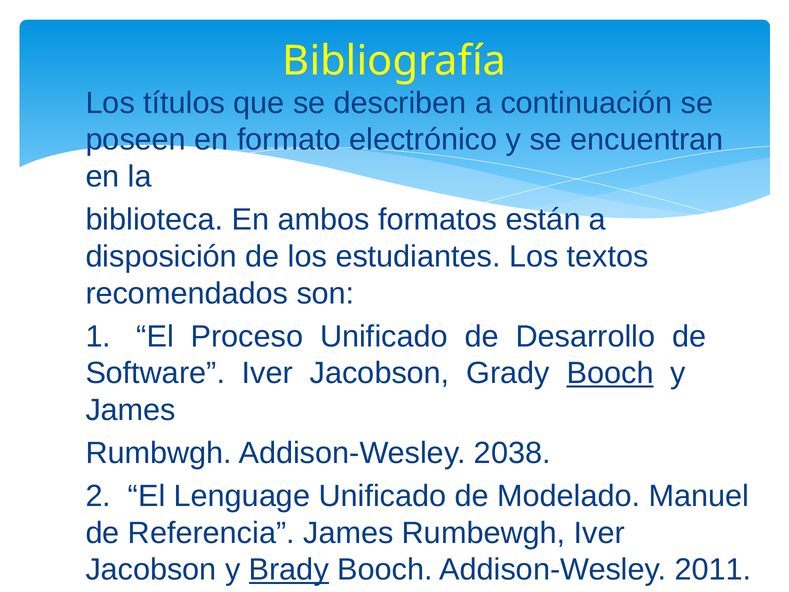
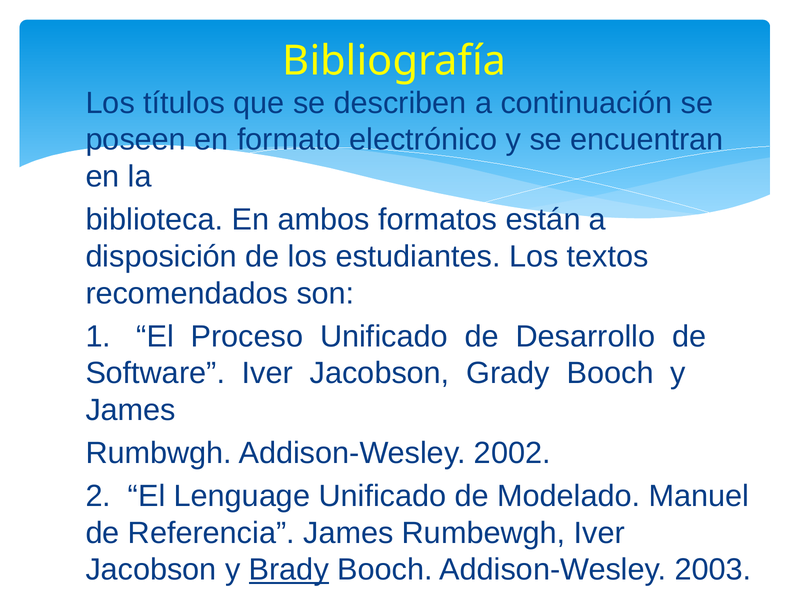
Booch underline: present -> none (610, 373)
2038: 2038 -> 2002 (512, 453)
2011: 2011 -> 2003 (713, 570)
